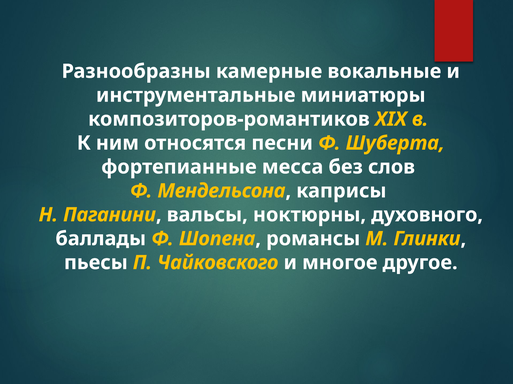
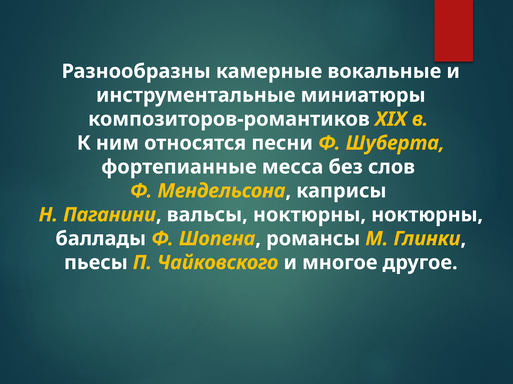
ноктюрны духовного: духовного -> ноктюрны (427, 215)
